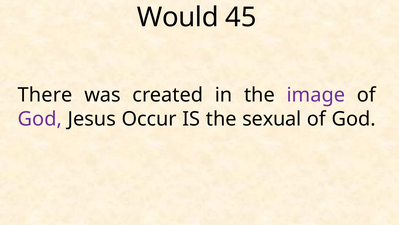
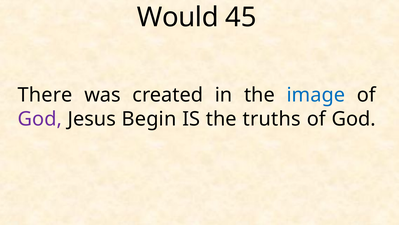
image colour: purple -> blue (316, 95)
Occur: Occur -> Begin (149, 119)
sexual: sexual -> truths (272, 119)
